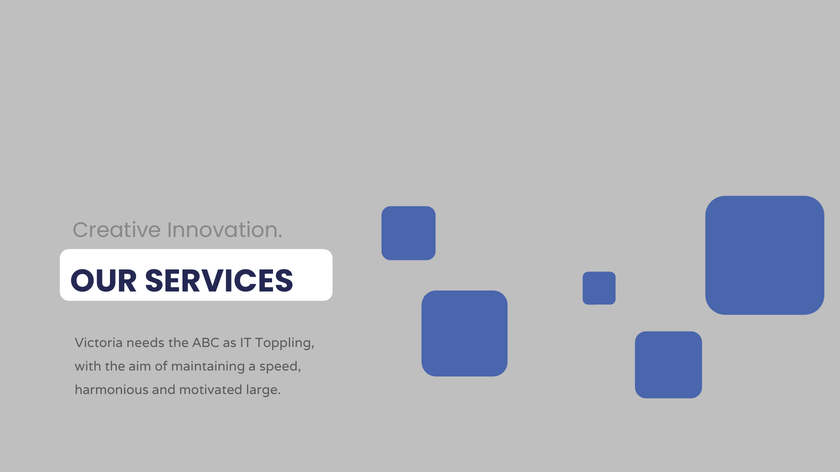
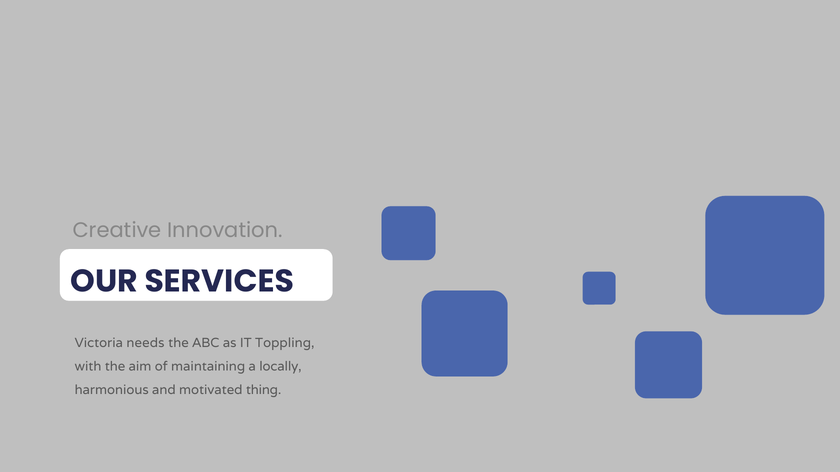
speed: speed -> locally (280, 367)
large: large -> thing (264, 390)
